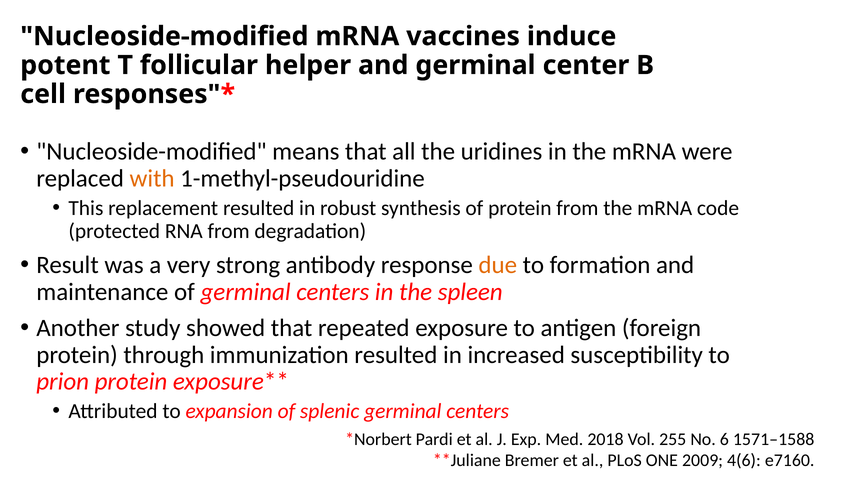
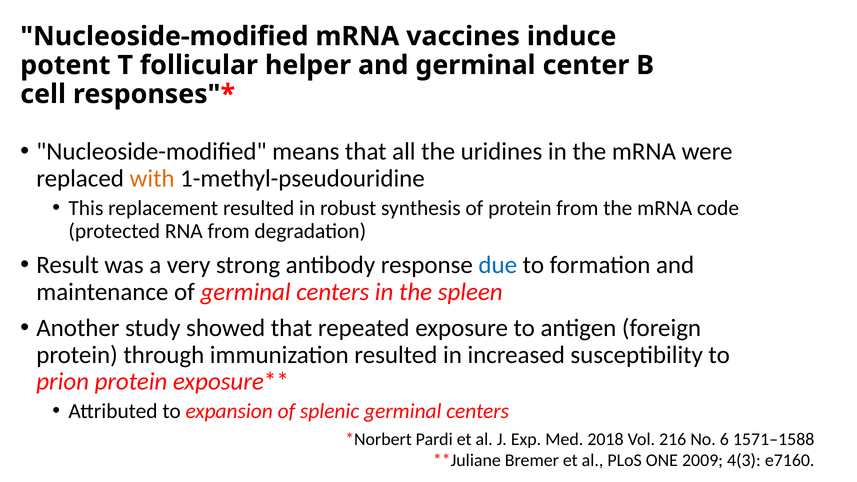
due colour: orange -> blue (498, 265)
255: 255 -> 216 (673, 439)
4(6: 4(6 -> 4(3 (744, 461)
